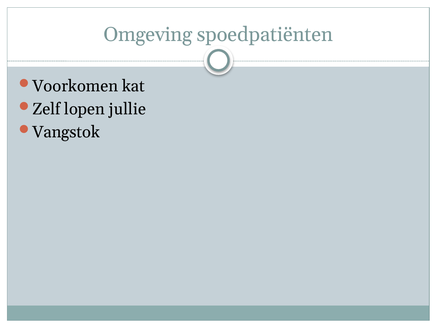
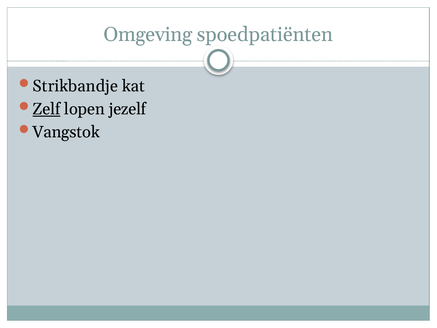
Voorkomen: Voorkomen -> Strikbandje (75, 86)
Zelf underline: none -> present (47, 109)
jullie: jullie -> jezelf (128, 109)
